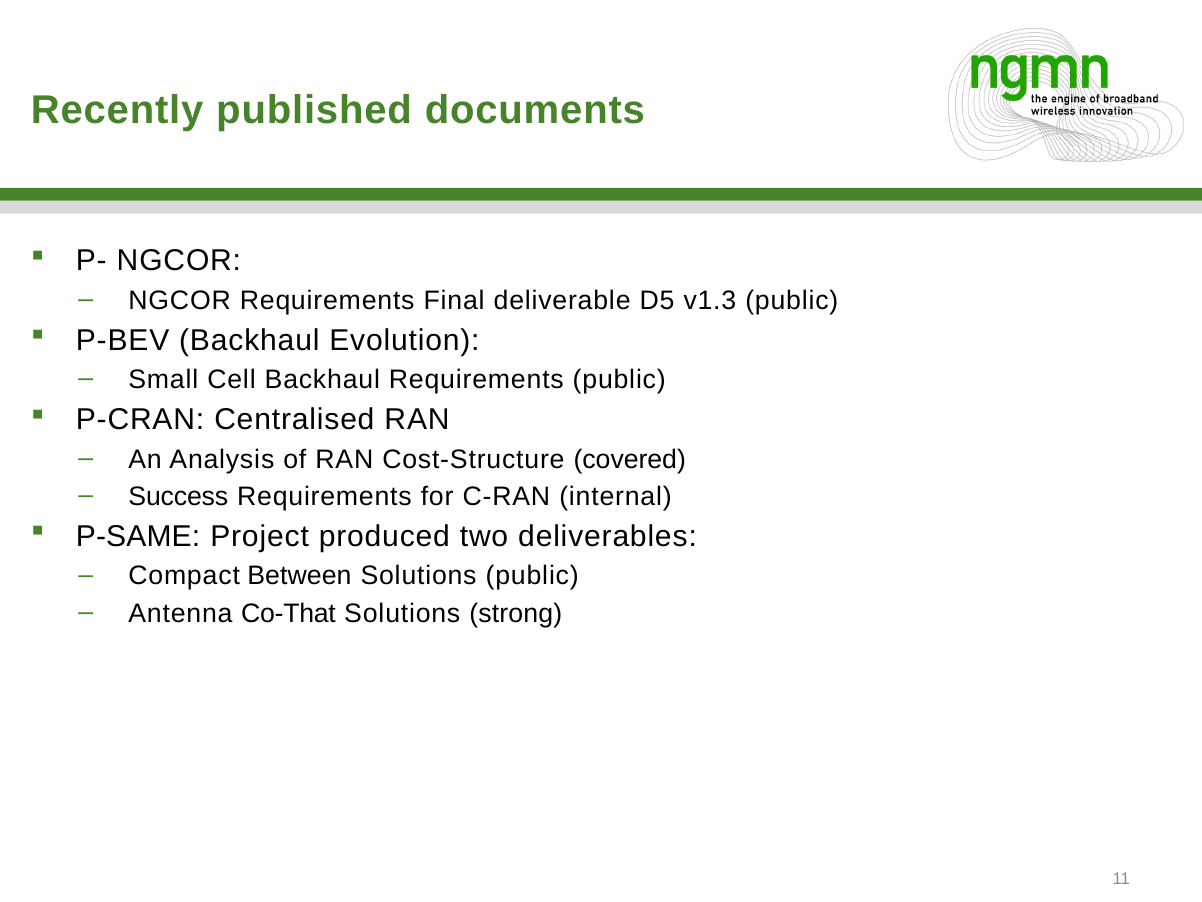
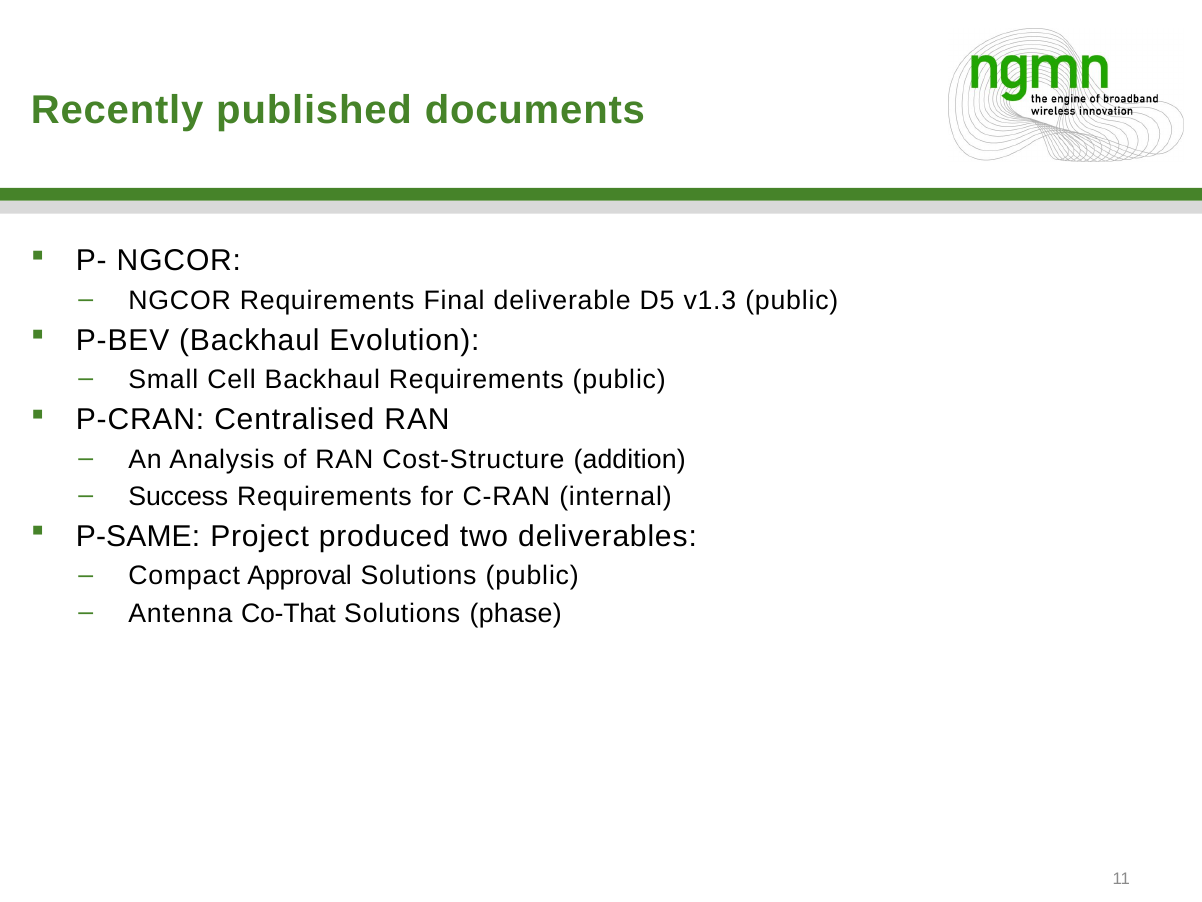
covered: covered -> addition (630, 459)
Between: Between -> Approval (300, 576)
strong: strong -> phase (516, 613)
